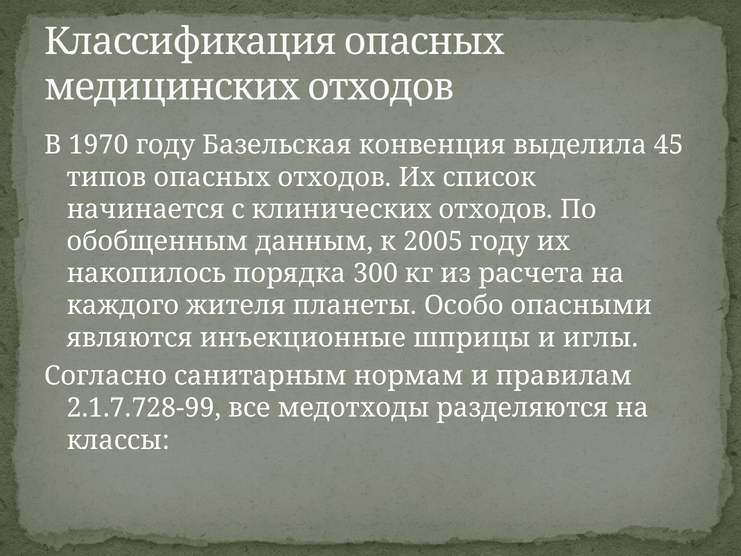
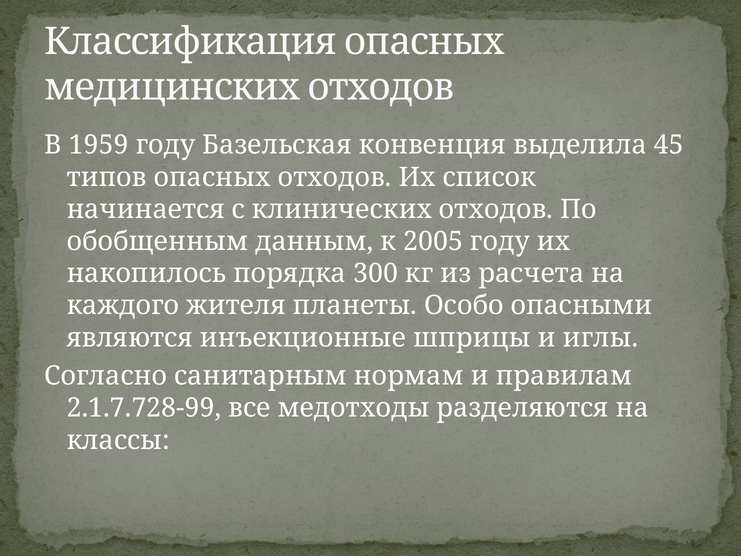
1970: 1970 -> 1959 (99, 145)
